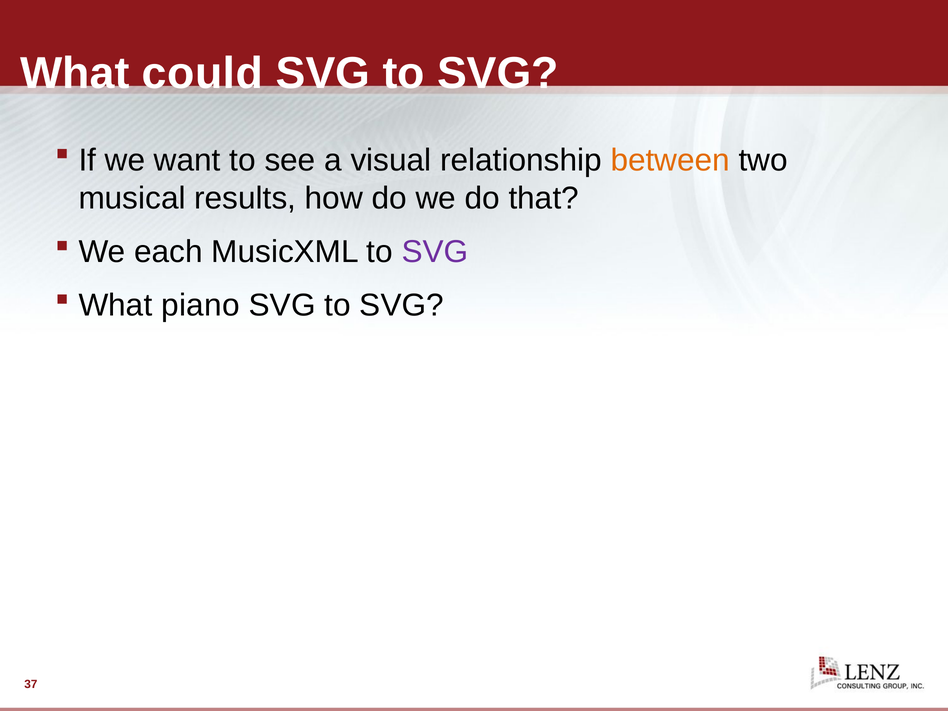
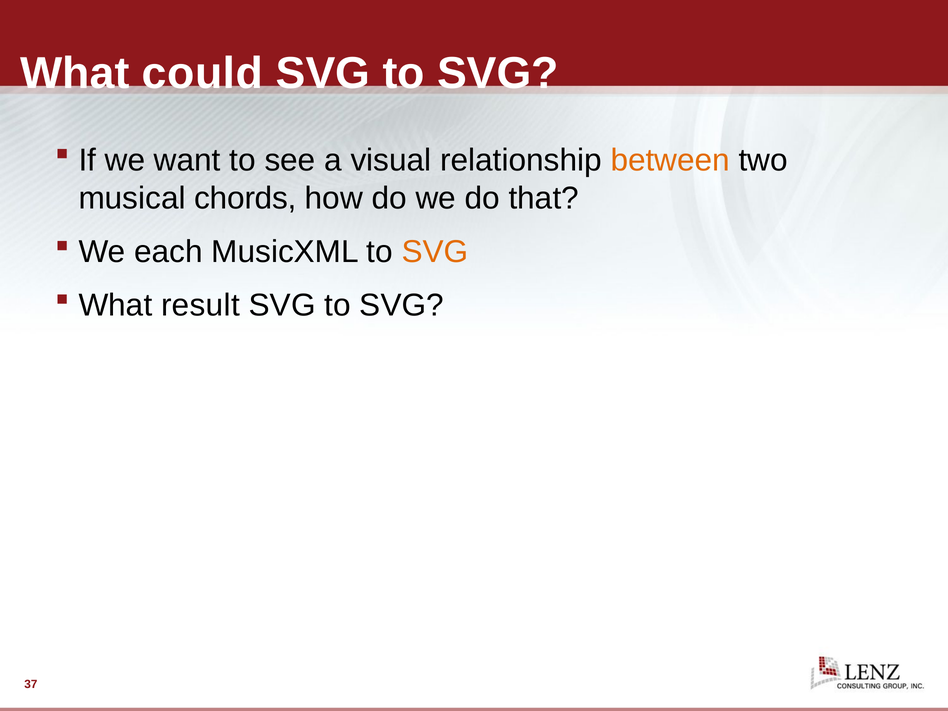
results: results -> chords (245, 198)
SVG colour: purple -> orange (435, 252)
piano: piano -> result (200, 306)
